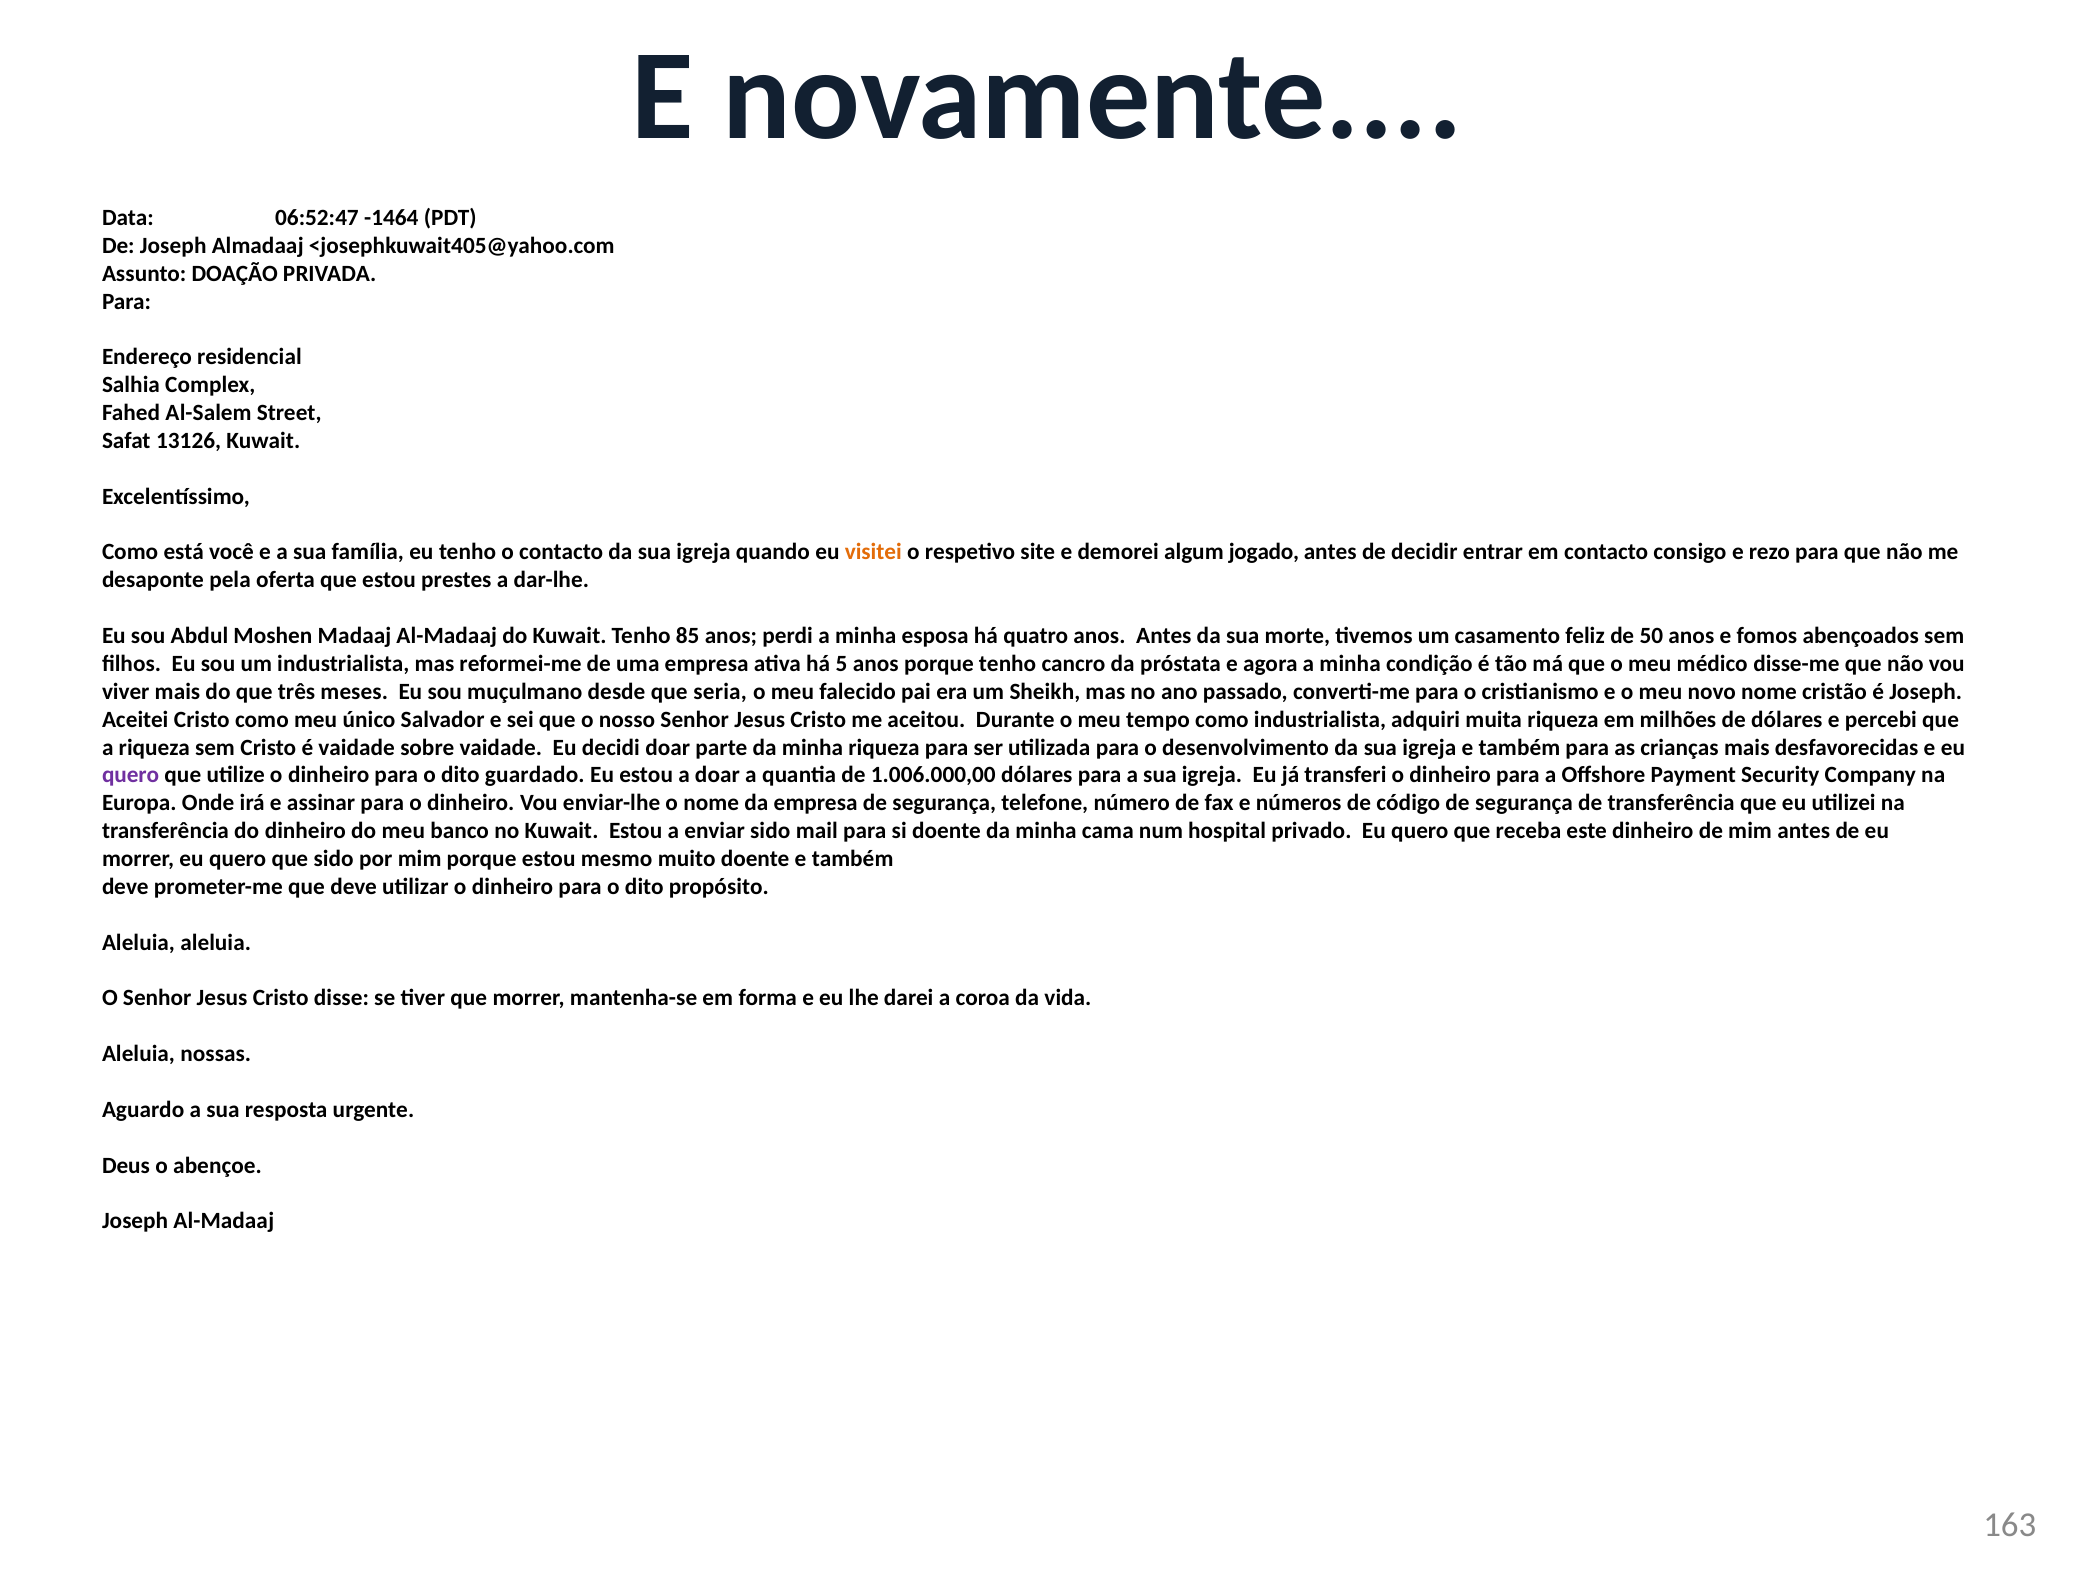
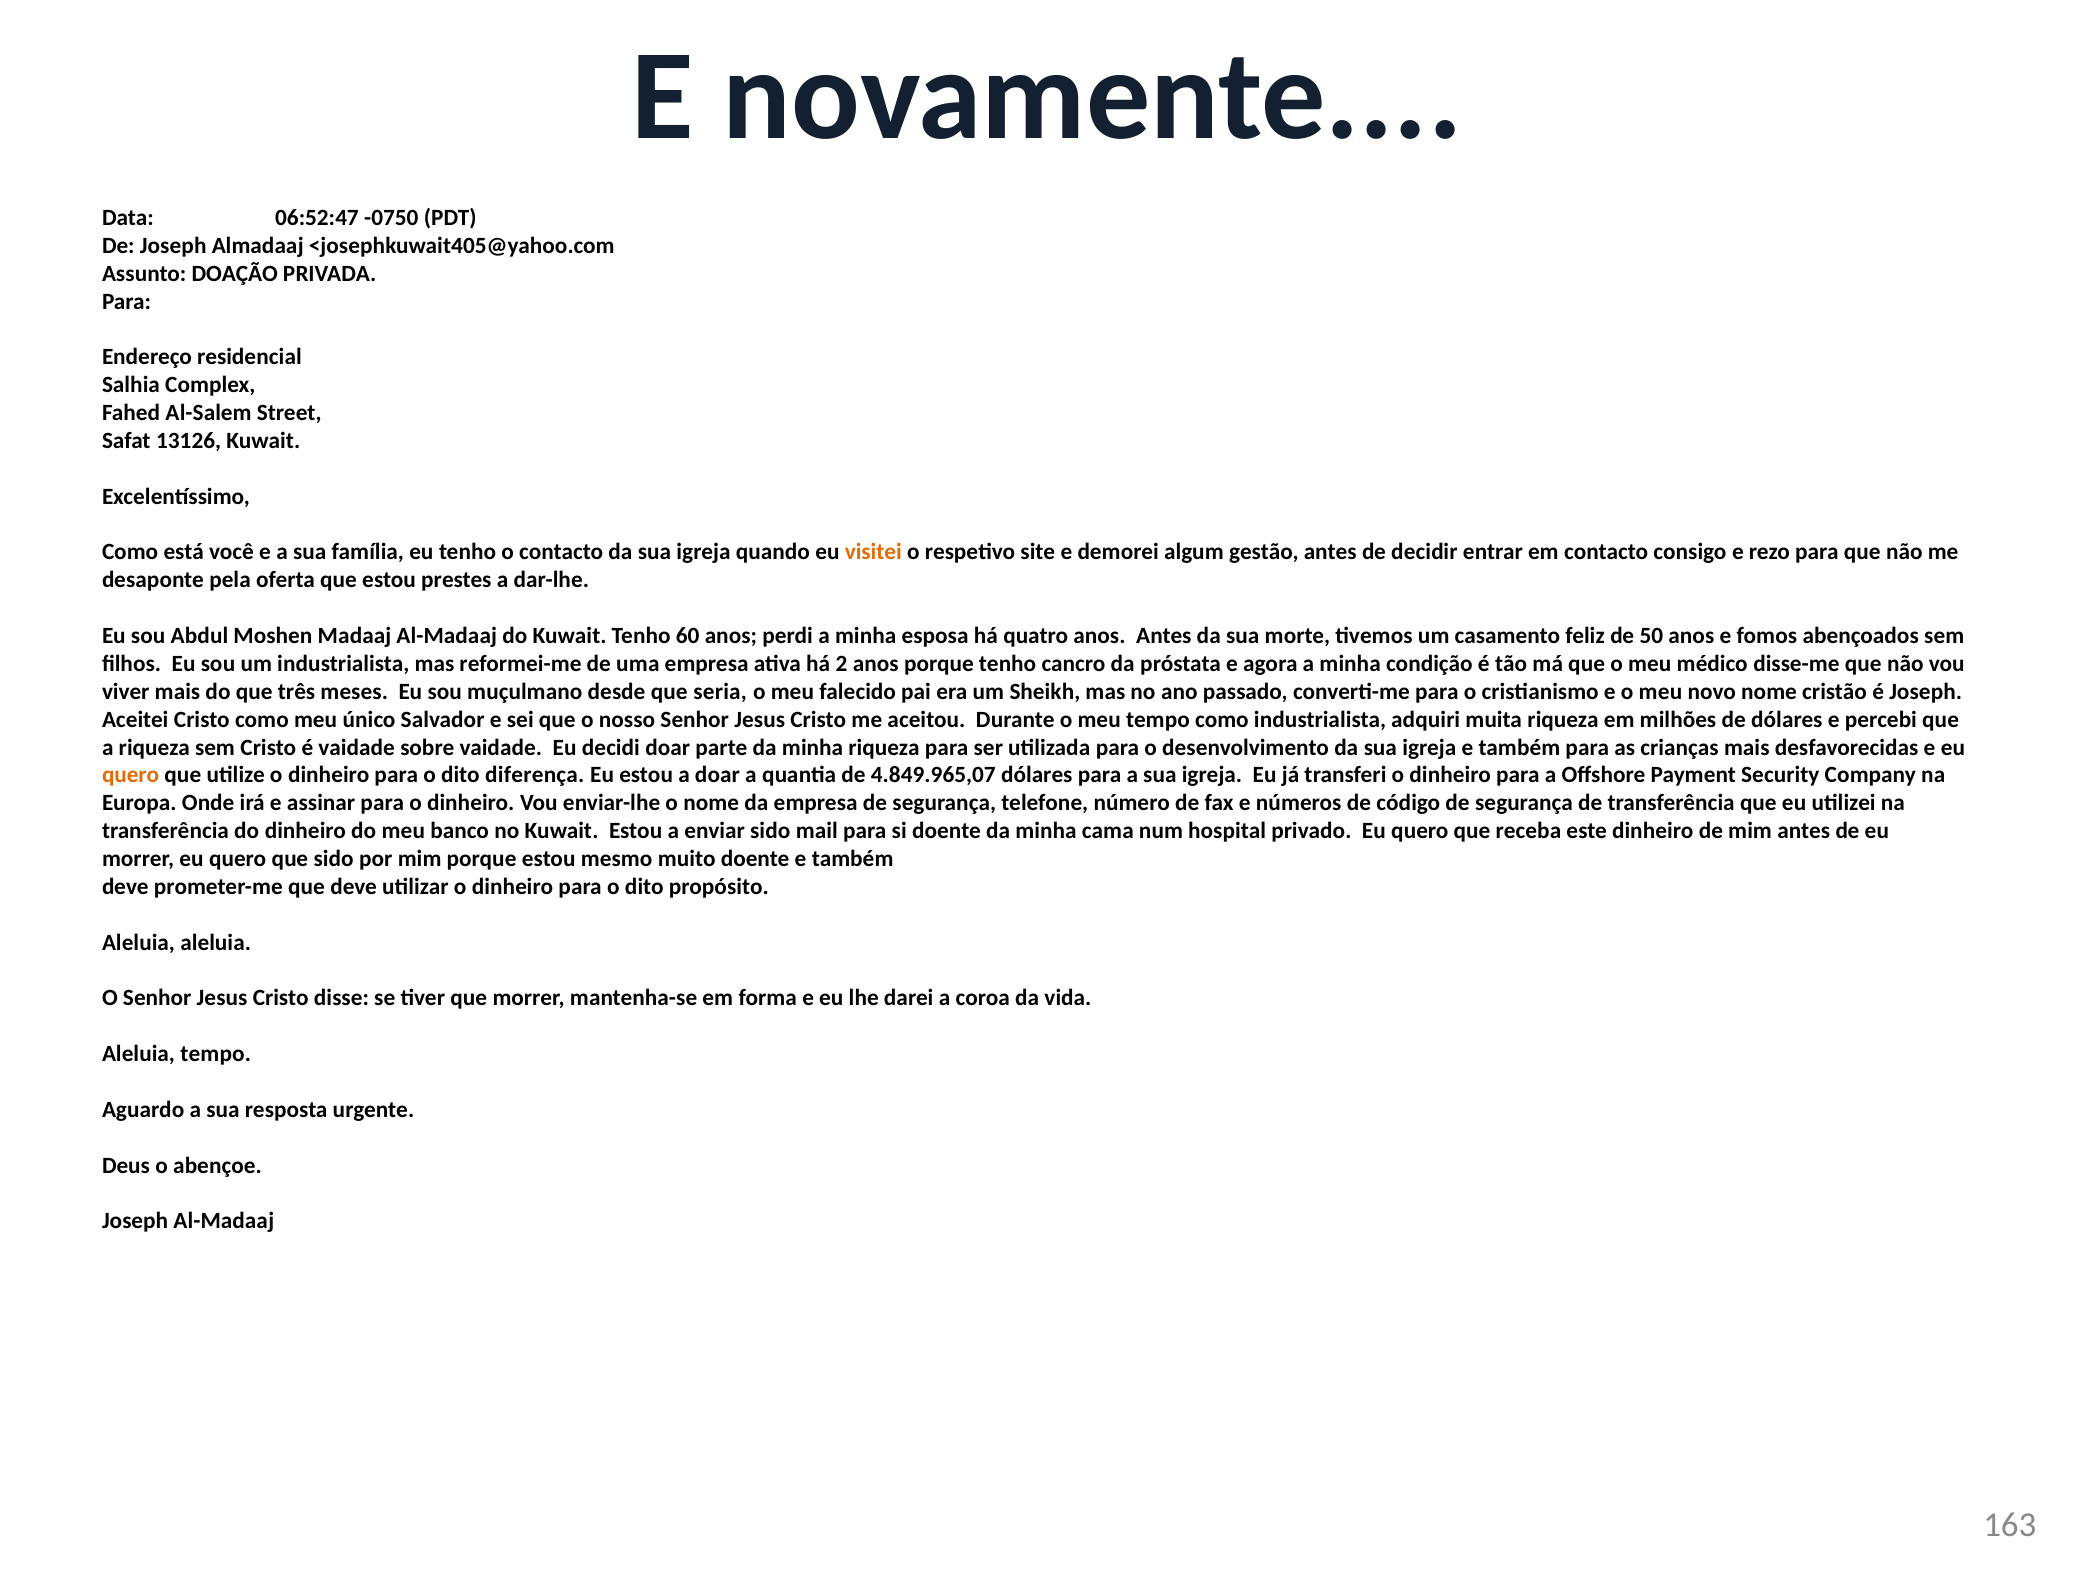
-1464: -1464 -> -0750 (391, 218)
jogado: jogado -> gestão (1264, 552)
85: 85 -> 60 (688, 636)
5: 5 -> 2 (842, 664)
quero colour: purple -> orange (131, 775)
guardado: guardado -> diferença (535, 775)
1.006.000,00: 1.006.000,00 -> 4.849.965,07 (933, 775)
Aleluia nossas: nossas -> tempo (216, 1054)
